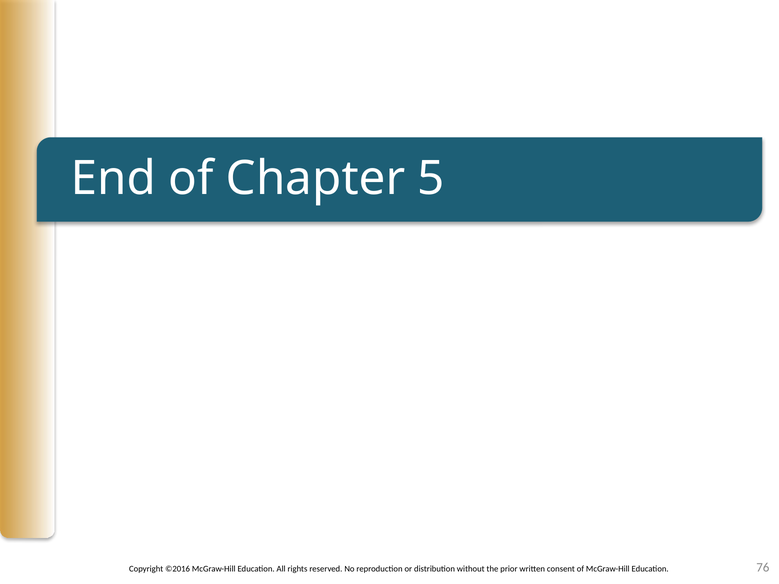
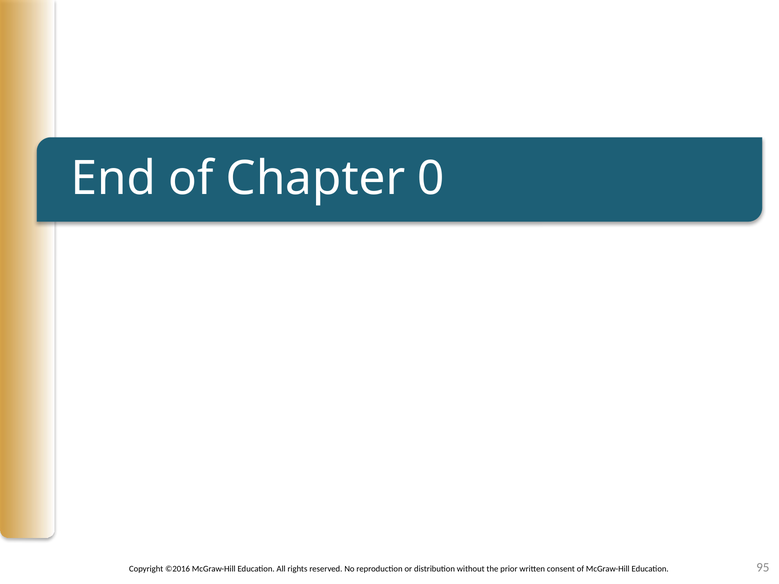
5: 5 -> 0 (431, 179)
76: 76 -> 95 (763, 568)
